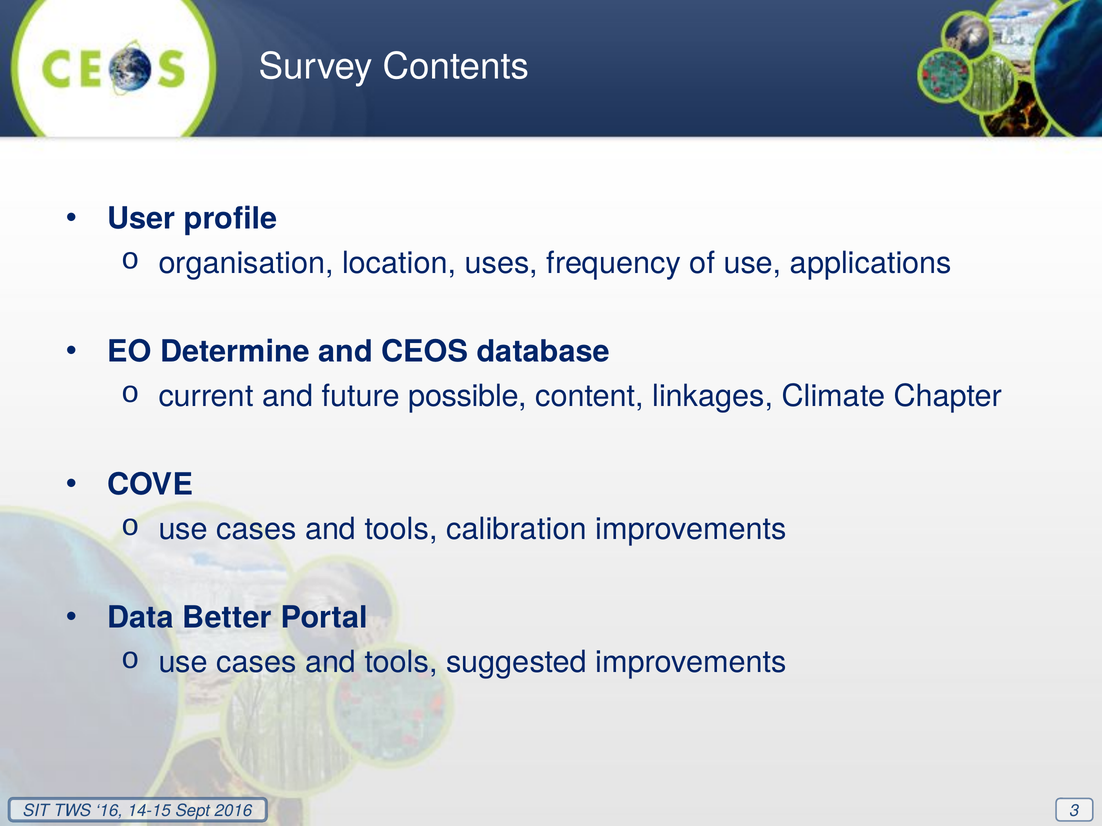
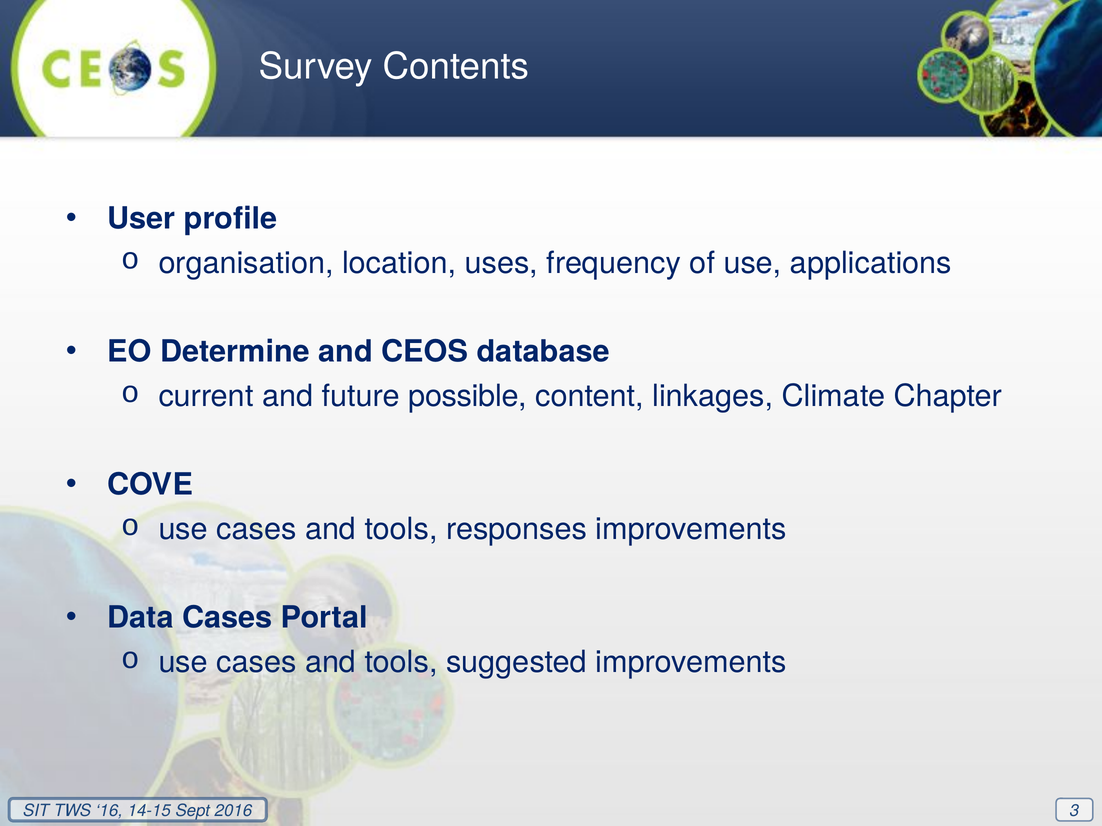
calibration: calibration -> responses (516, 529)
Data Better: Better -> Cases (227, 618)
